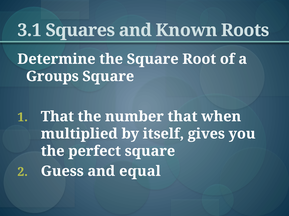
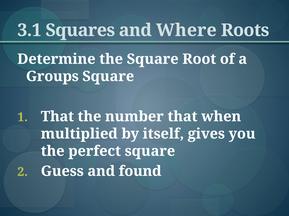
Known: Known -> Where (186, 30)
equal: equal -> found (140, 172)
